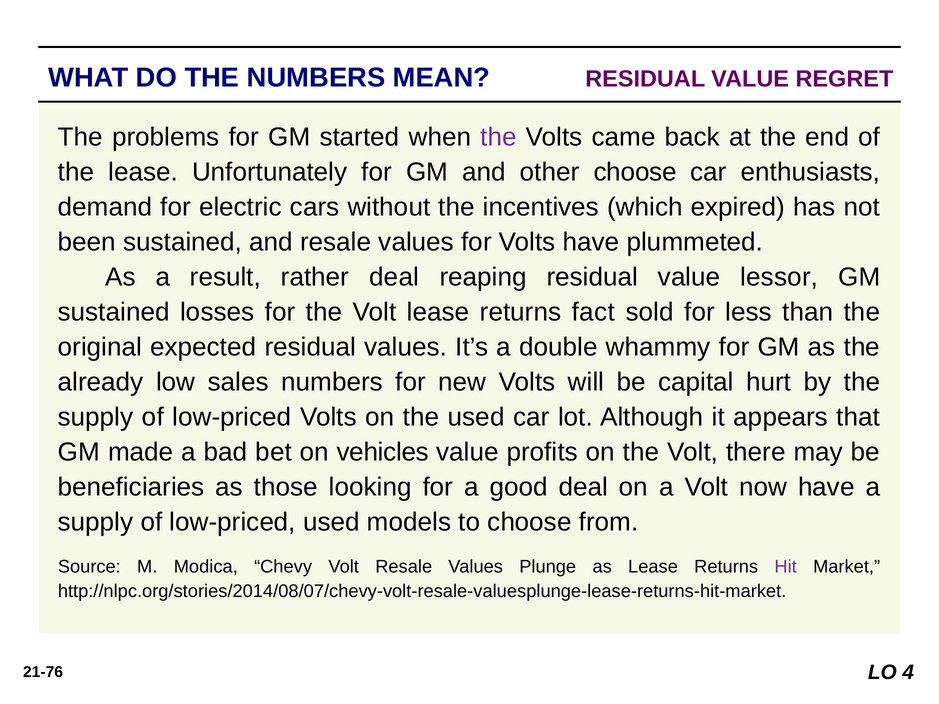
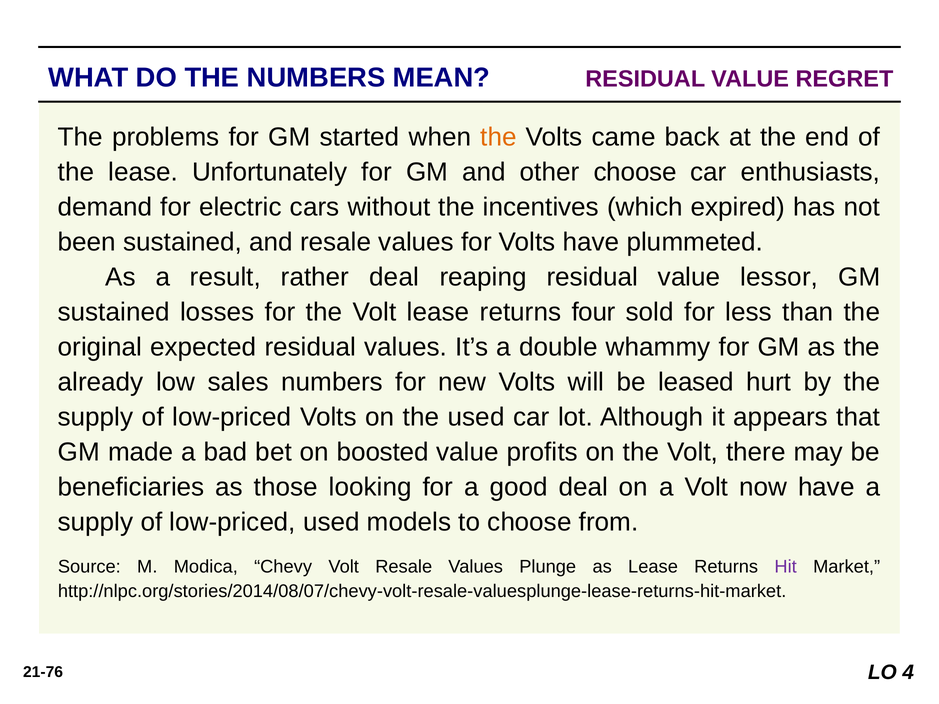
the colour: purple -> orange (499, 137)
fact: fact -> four (594, 312)
capital: capital -> leased (696, 382)
vehicles: vehicles -> boosted (383, 452)
